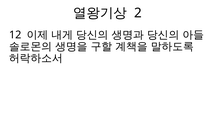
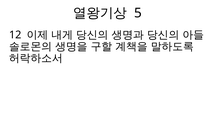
2: 2 -> 5 (138, 13)
